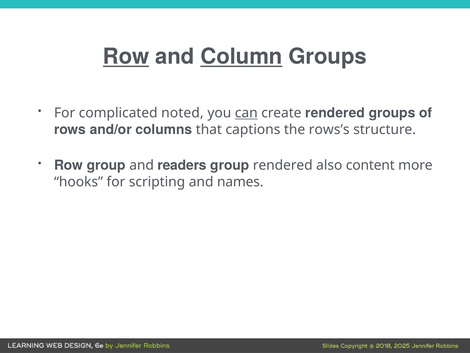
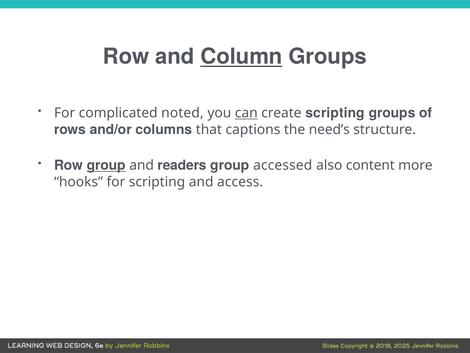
Row underline: present -> none (126, 57)
create rendered: rendered -> scripting (335, 113)
rows’s: rows’s -> need’s (329, 129)
group underline: none -> present (106, 165)
group rendered: rendered -> accessed (283, 165)
names: names -> access (240, 182)
